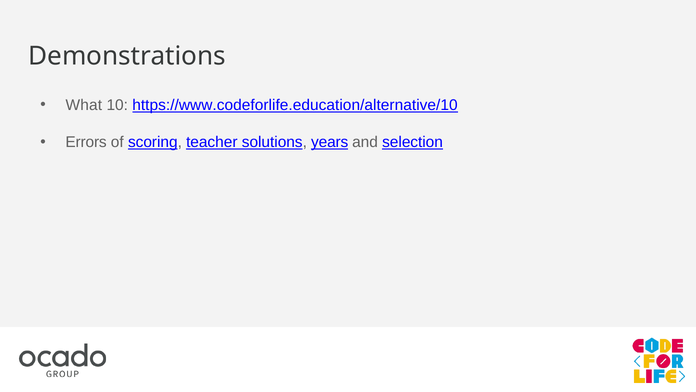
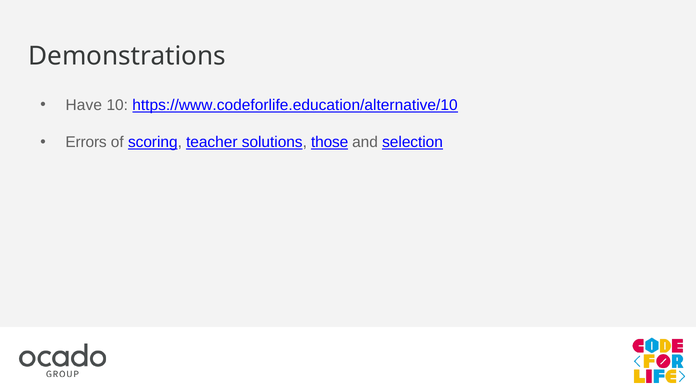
What: What -> Have (84, 105)
years: years -> those (330, 142)
